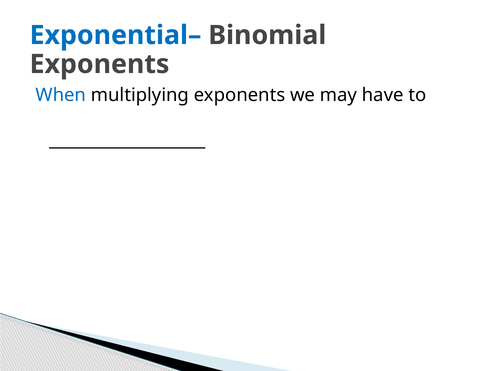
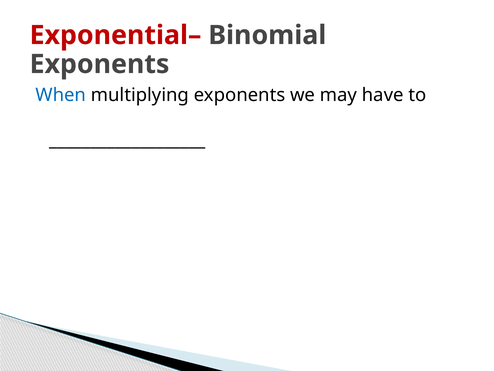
Exponential– colour: blue -> red (115, 35)
